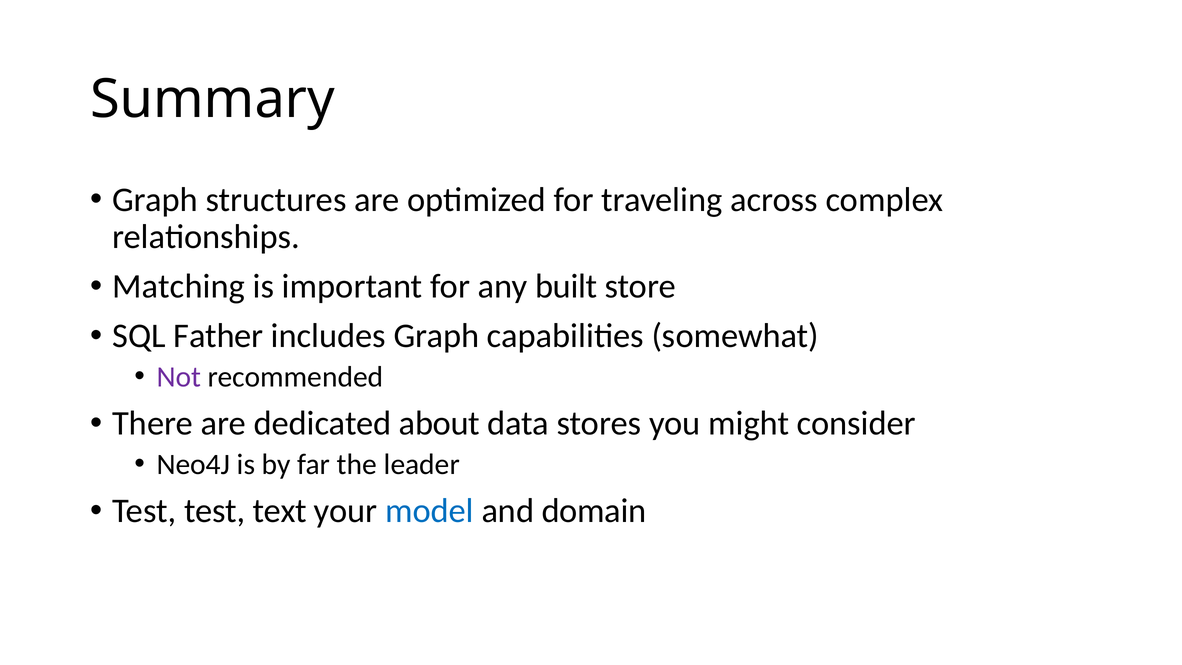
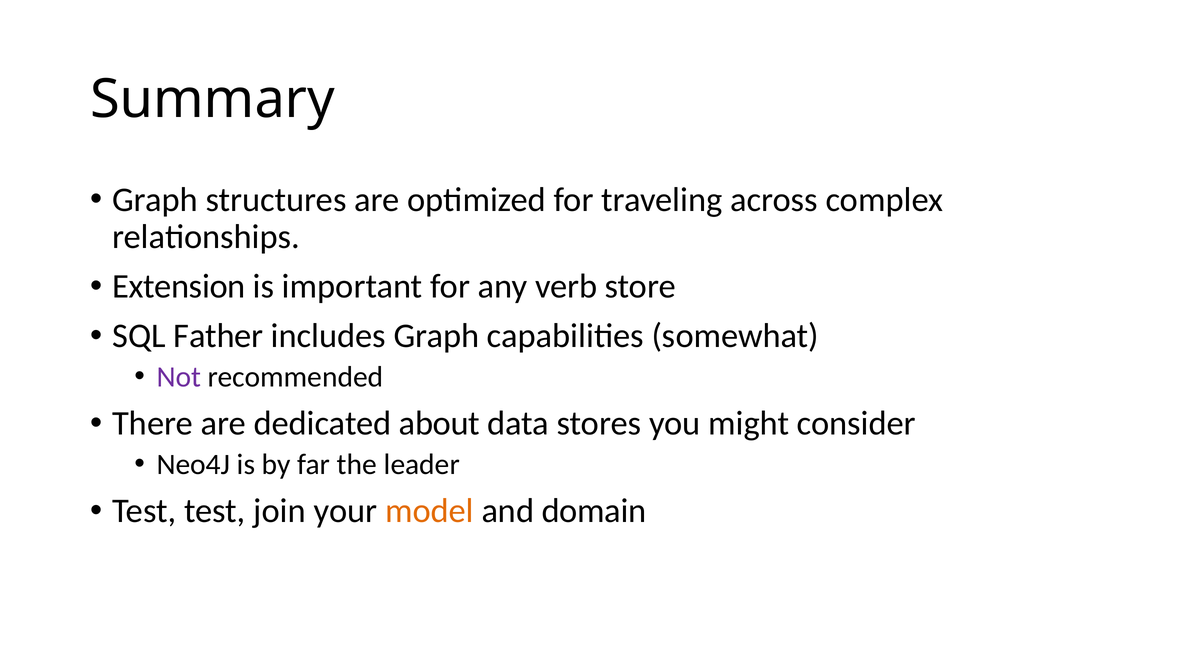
Matching: Matching -> Extension (179, 286)
built: built -> verb (566, 286)
text: text -> join (280, 511)
model colour: blue -> orange (429, 511)
